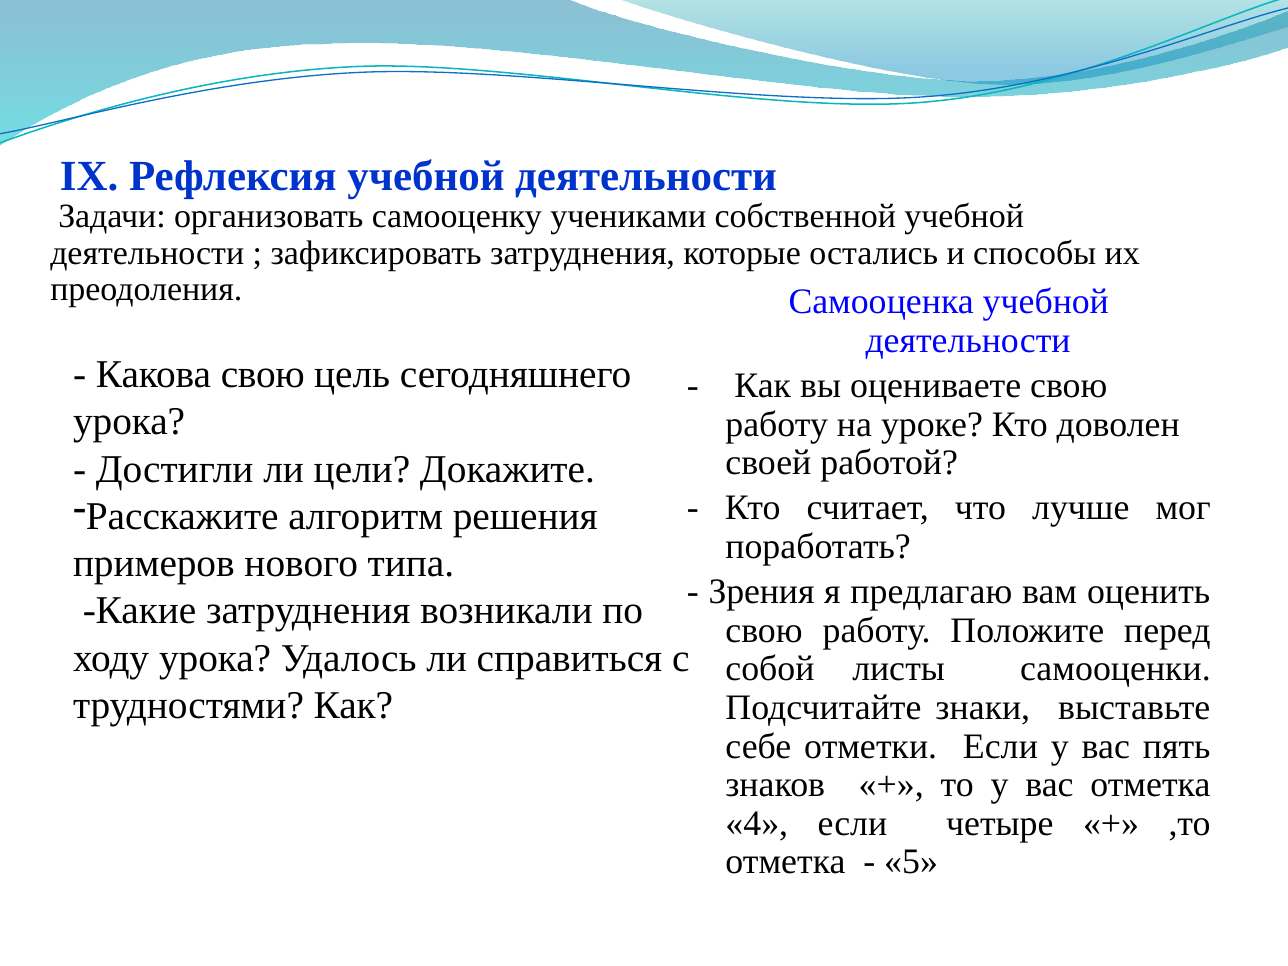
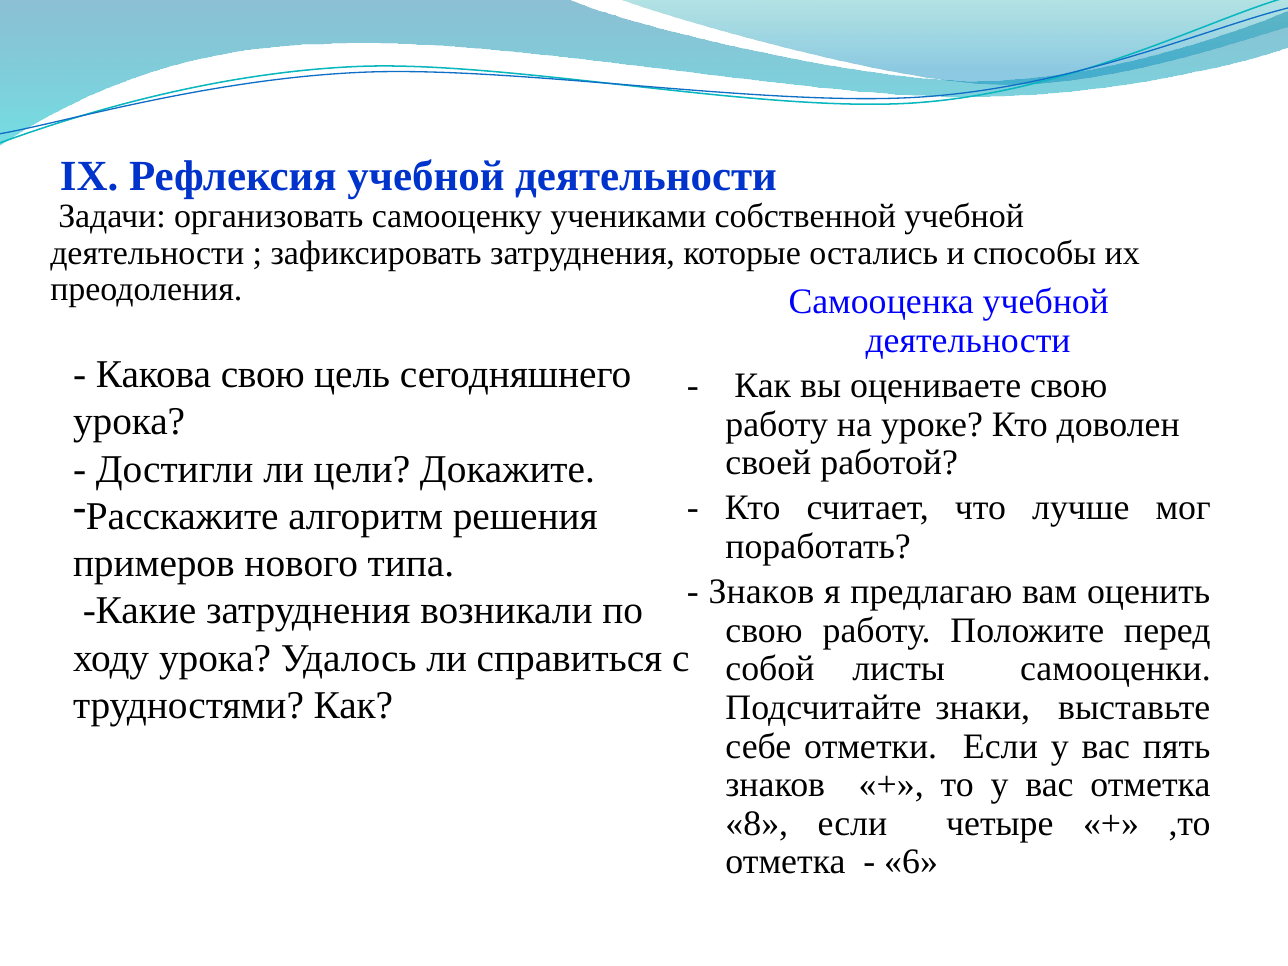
Зрения: Зрения -> Знаков (761, 592)
4: 4 -> 8 (757, 824)
5: 5 -> 6 (911, 862)
